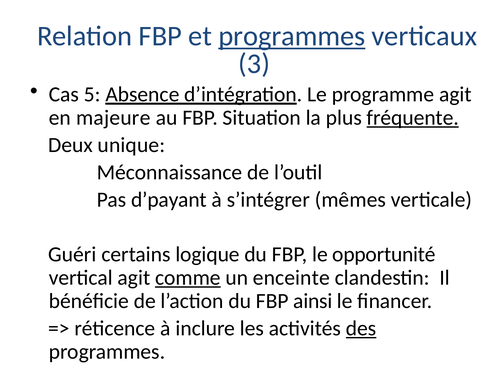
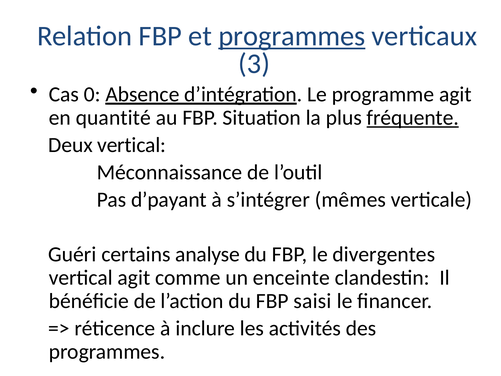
5: 5 -> 0 (92, 94)
majeure: majeure -> quantité (113, 118)
Deux unique: unique -> vertical (132, 145)
logique: logique -> analyse (208, 254)
opportunité: opportunité -> divergentes (384, 254)
comme underline: present -> none (188, 278)
ainsi: ainsi -> saisi (313, 301)
des underline: present -> none (361, 328)
